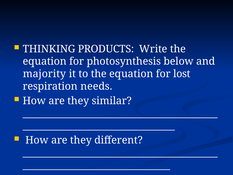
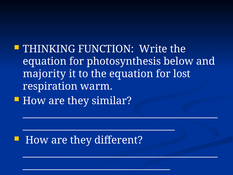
PRODUCTS: PRODUCTS -> FUNCTION (106, 49)
needs: needs -> warm (96, 86)
